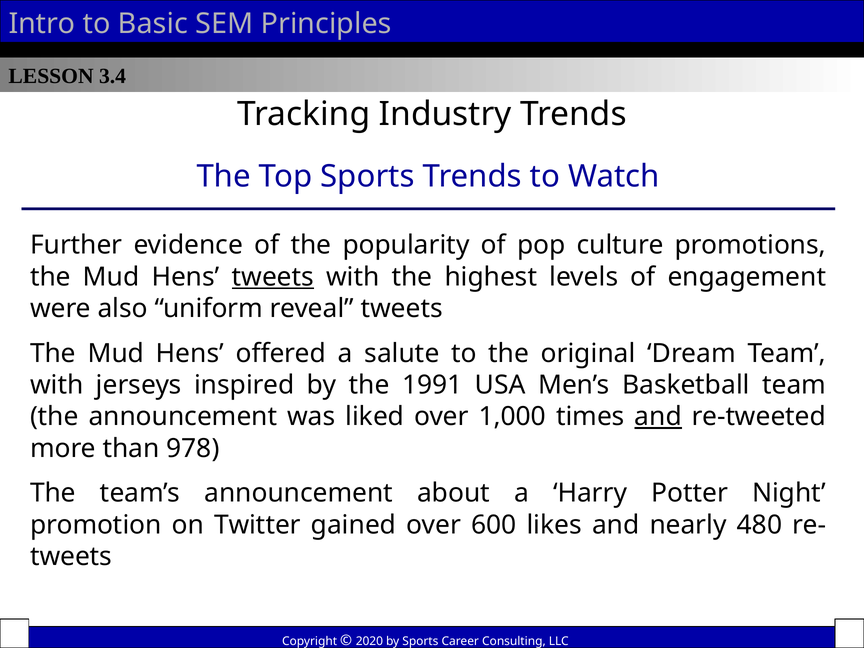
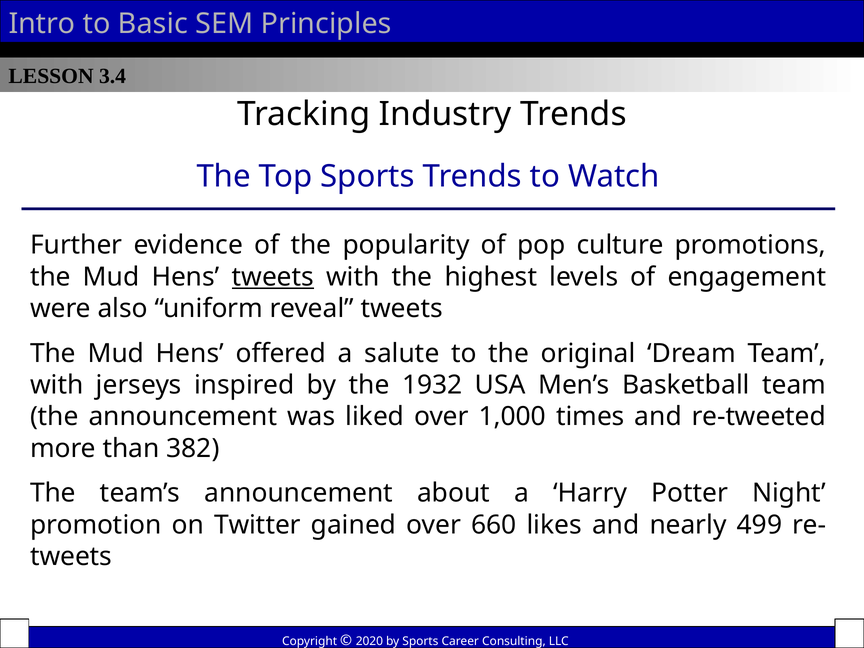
1991: 1991 -> 1932 (432, 385)
and underline: present -> none (658, 417)
978: 978 -> 382 (193, 448)
600: 600 -> 660 (494, 525)
480: 480 -> 499 (759, 525)
